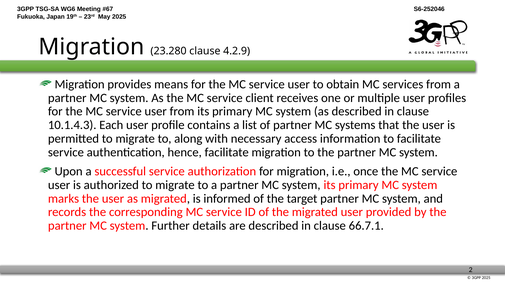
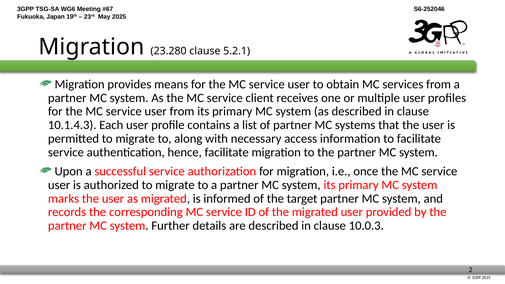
4.2.9: 4.2.9 -> 5.2.1 (237, 51)
66.7.1: 66.7.1 -> 10.0.3 (366, 226)
